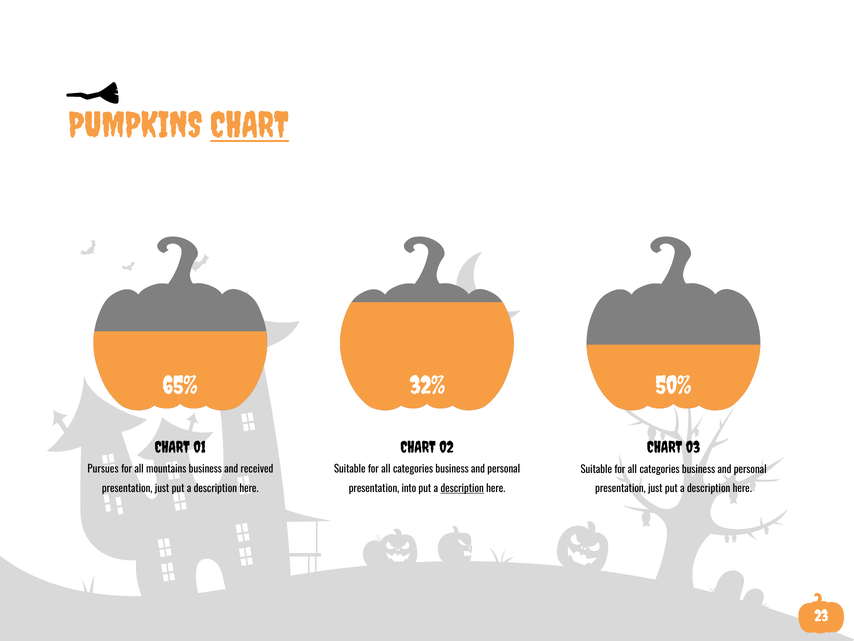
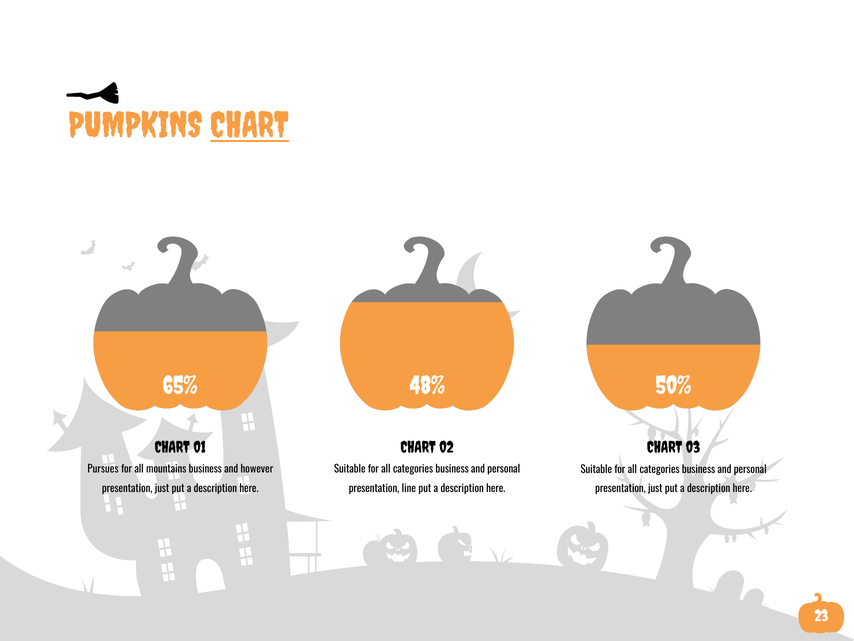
32%: 32% -> 48% (427, 385)
received: received -> however (257, 469)
into: into -> line (409, 488)
description underline: present -> none (462, 488)
